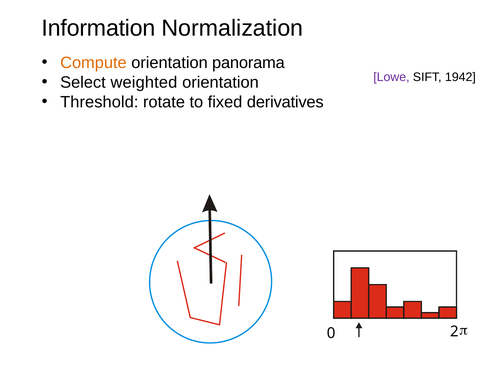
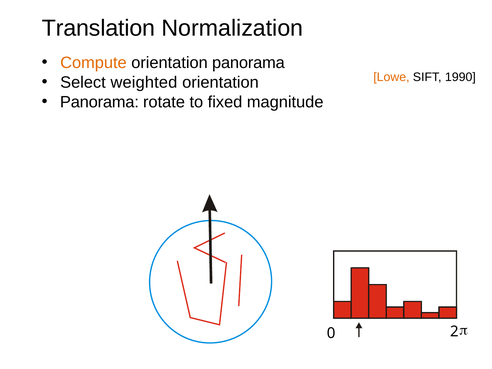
Information: Information -> Translation (98, 28)
Lowe colour: purple -> orange (391, 77)
1942: 1942 -> 1990 (460, 77)
Threshold: Threshold -> Panorama (99, 102)
derivatives: derivatives -> magnitude (285, 102)
